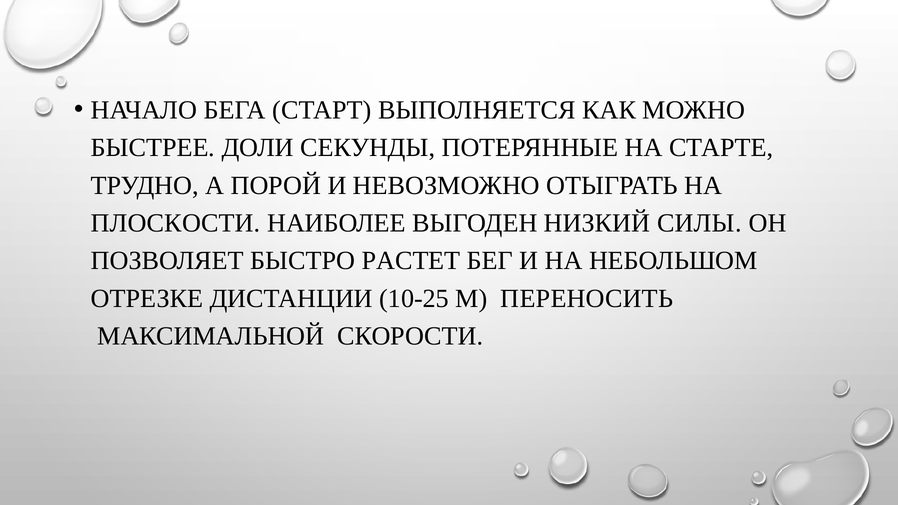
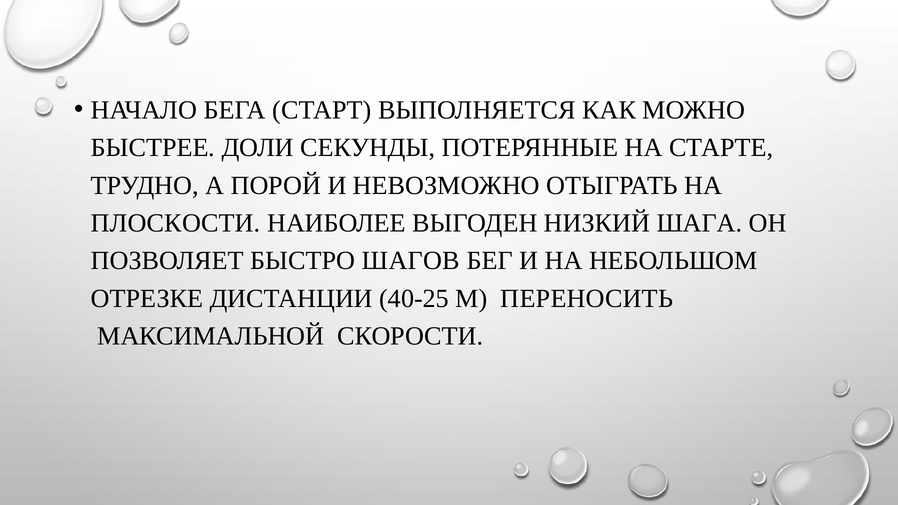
СИЛЫ: СИЛЫ -> ШАГА (699, 223)
РАСТЕТ: РАСТЕТ -> ШАГОВ (411, 261)
10-25: 10-25 -> 40-25 (414, 299)
